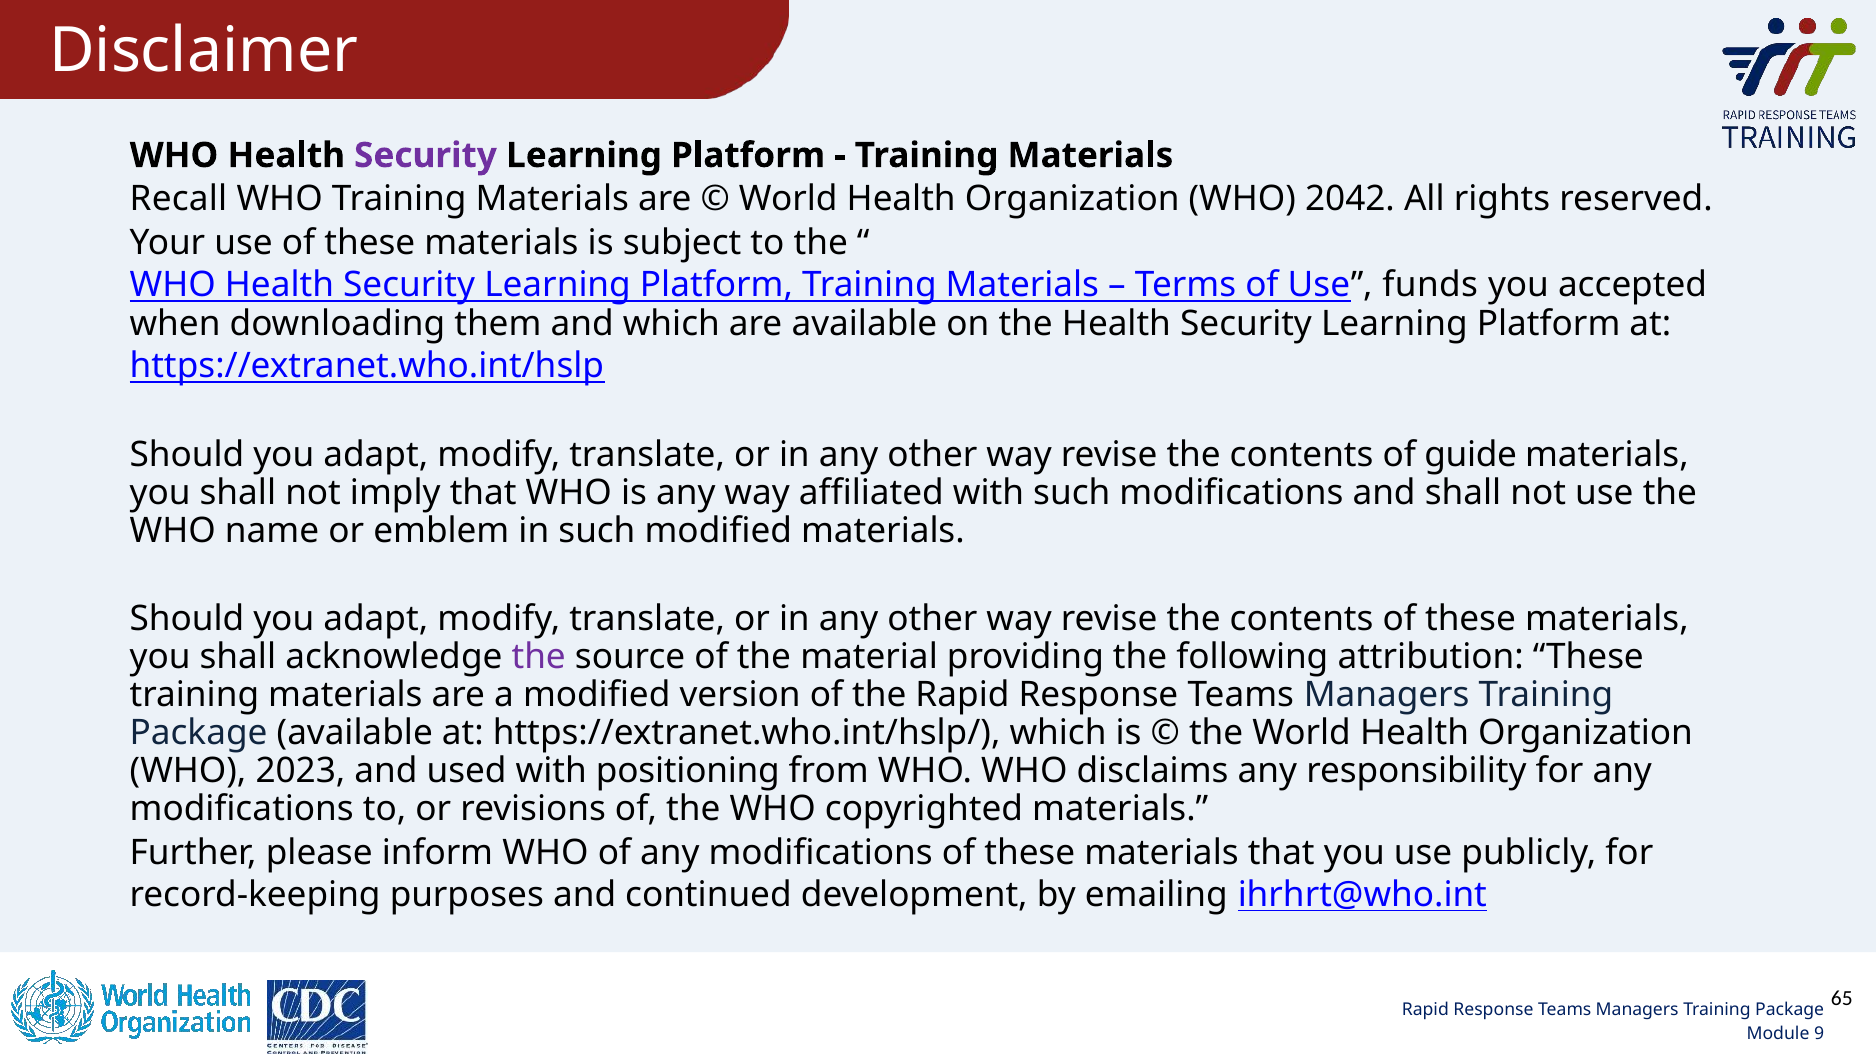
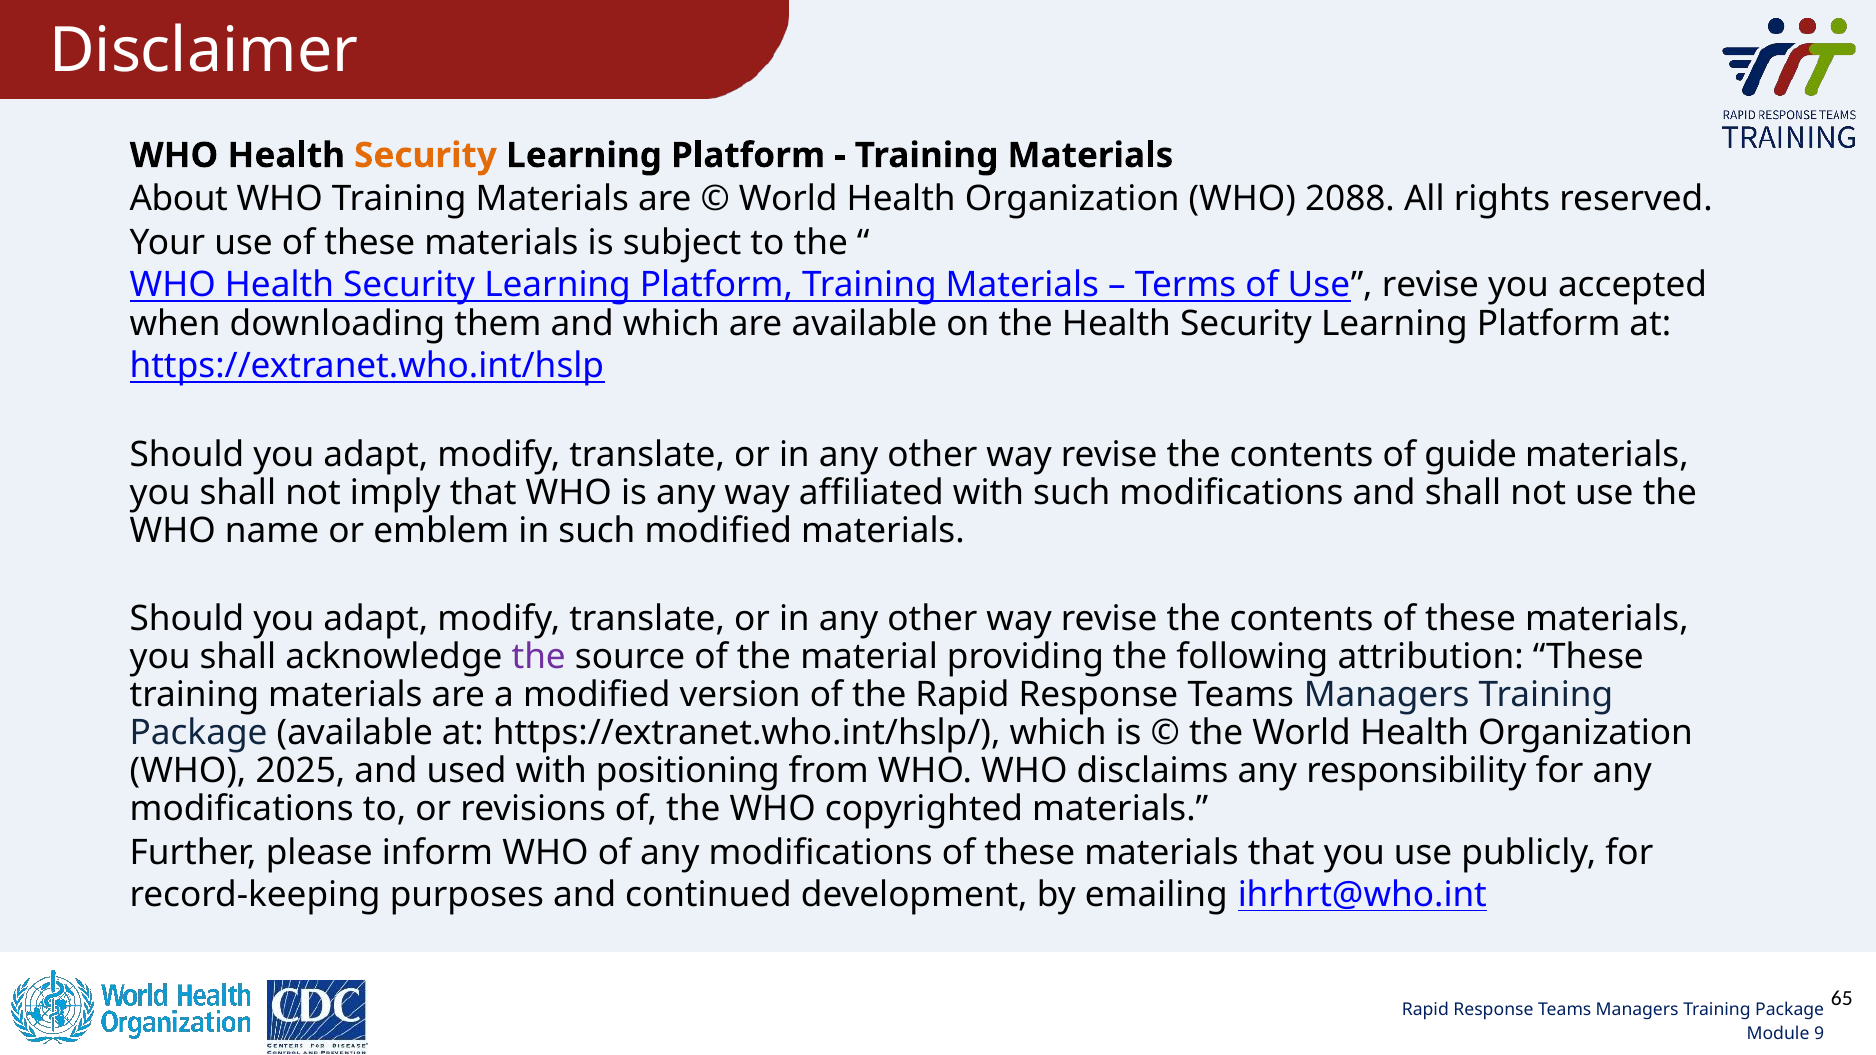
Security colour: purple -> orange (425, 155)
Recall: Recall -> About (179, 199)
2042: 2042 -> 2088 (1350, 199)
Use funds: funds -> revise (1430, 285)
2023: 2023 -> 2025 (300, 771)
